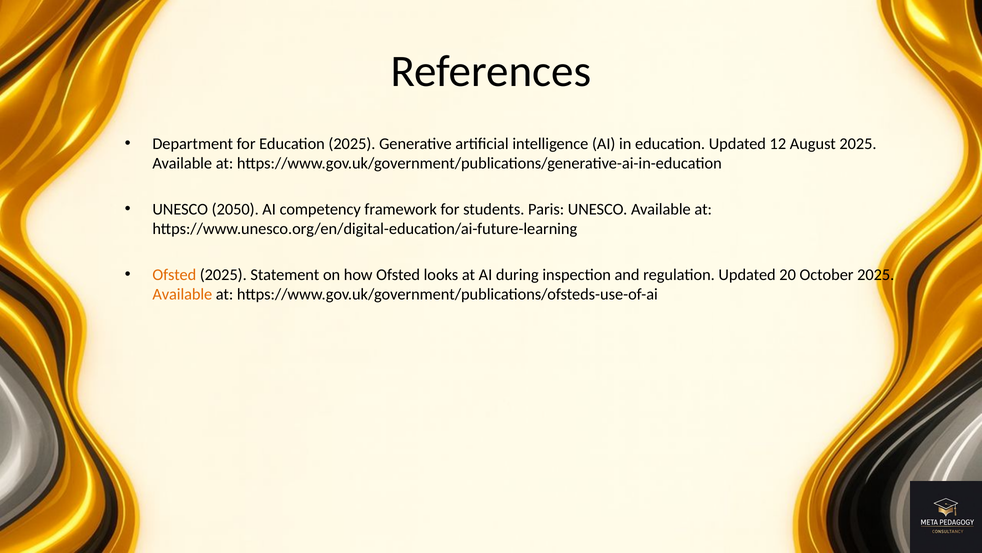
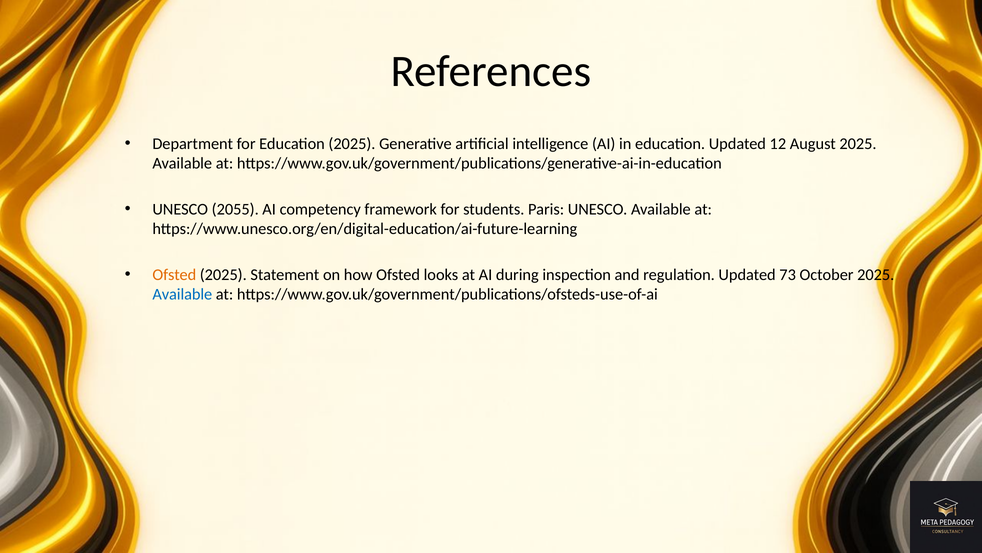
2050: 2050 -> 2055 (235, 209)
20: 20 -> 73 (788, 274)
Available colour: orange -> blue (182, 294)
